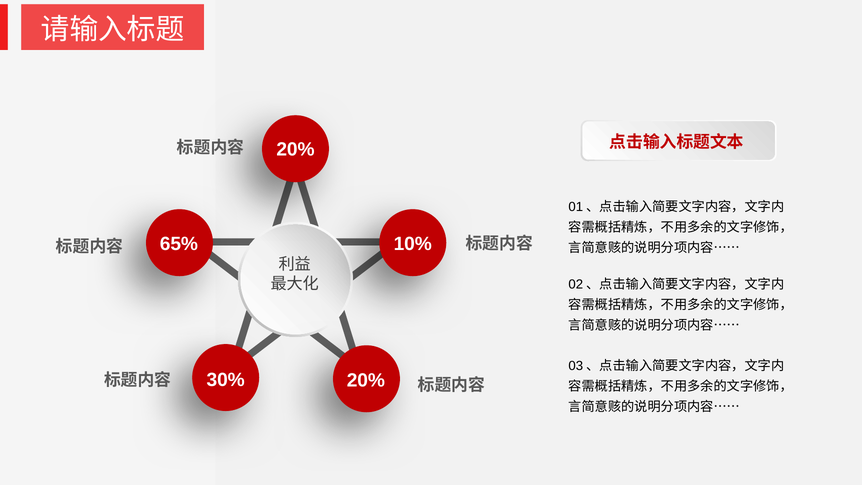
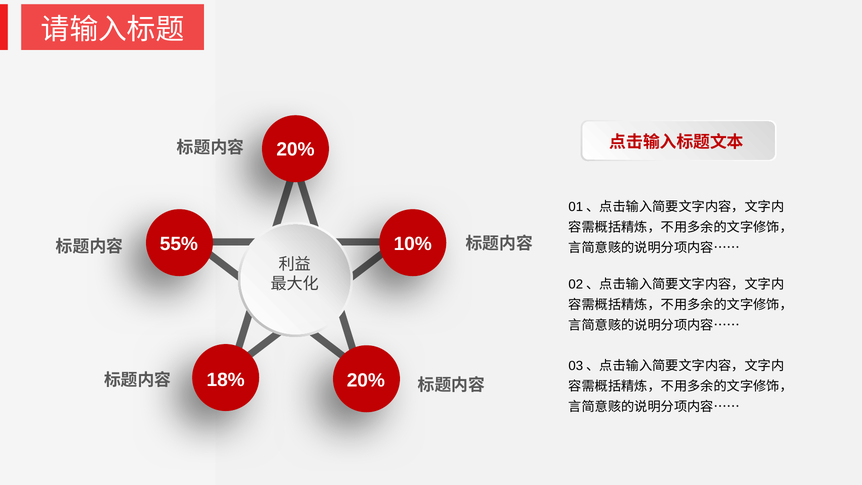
65%: 65% -> 55% (179, 244)
30%: 30% -> 18% (226, 380)
